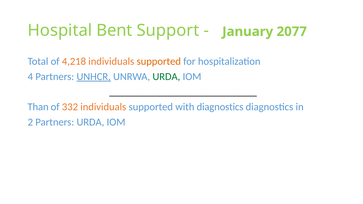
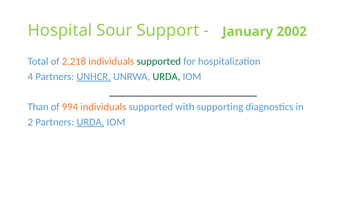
Bent: Bent -> Sour (114, 30)
2077: 2077 -> 2002 (292, 32)
4,218: 4,218 -> 2,218 (74, 61)
supported colour: orange -> green (159, 61)
332: 332 -> 994 (70, 107)
with diagnostics: diagnostics -> supporting (220, 107)
URDA underline: none -> present (90, 122)
